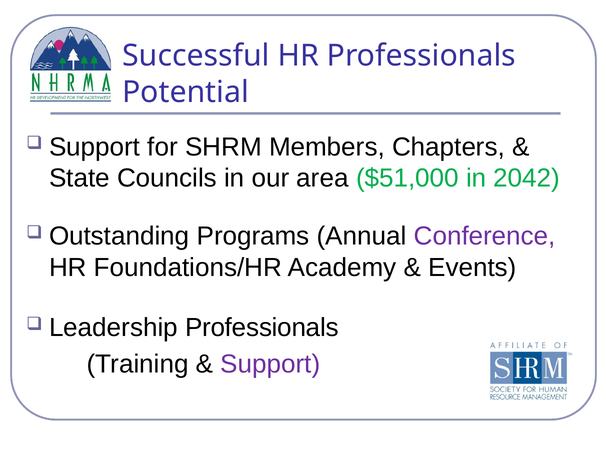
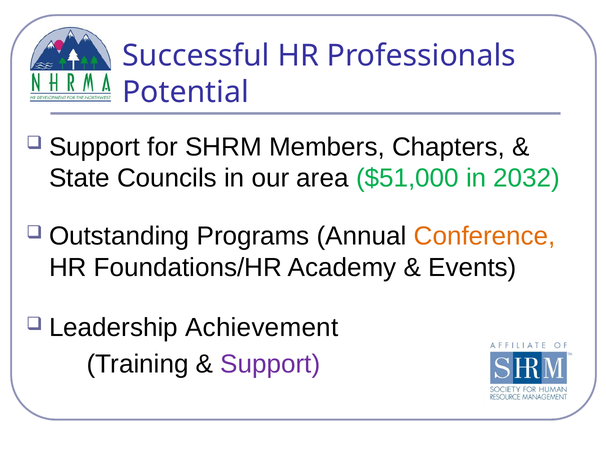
2042: 2042 -> 2032 (527, 178)
Conference colour: purple -> orange (485, 236)
Leadership Professionals: Professionals -> Achievement (262, 327)
